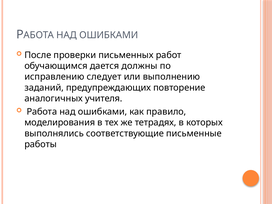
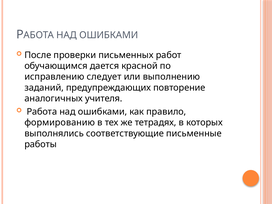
должны: должны -> красной (140, 66)
моделирования: моделирования -> формированию (60, 123)
